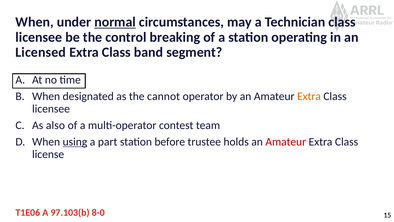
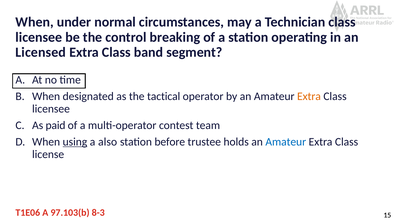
normal underline: present -> none (115, 22)
cannot: cannot -> tactical (164, 96)
also: also -> paid (56, 125)
part: part -> also (108, 142)
Amateur colour: red -> blue (286, 142)
8-0: 8-0 -> 8-3 (98, 212)
